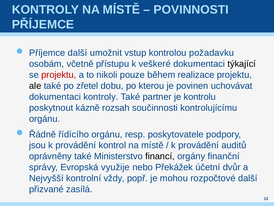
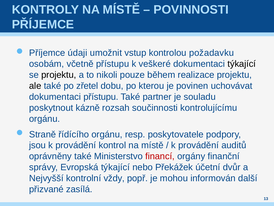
Příjemce další: další -> údaji (77, 53)
projektu colour: red -> black (59, 75)
dokumentaci kontroly: kontroly -> přístupu (101, 97)
kontrolu: kontrolu -> souladu (200, 97)
Řádně: Řádně -> Straně (43, 134)
financí colour: black -> red (160, 156)
Evropská využije: využije -> týkající (115, 167)
rozpočtové: rozpočtové -> informován (213, 178)
